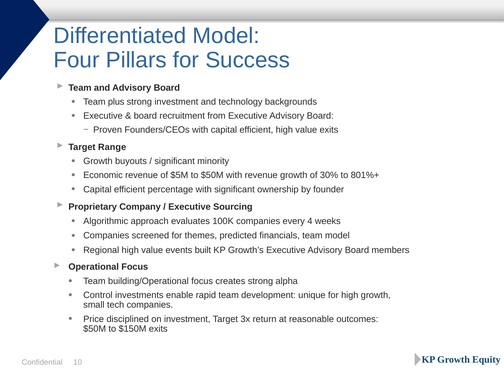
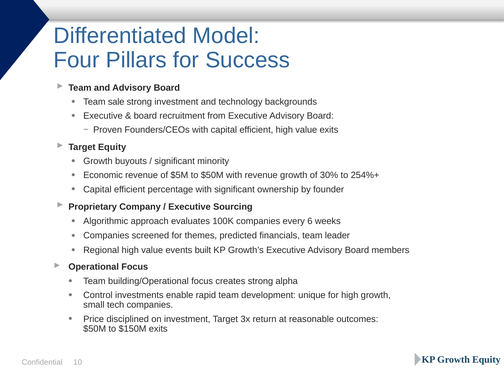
plus: plus -> sale (116, 102)
Target Range: Range -> Equity (112, 147)
801%+: 801%+ -> 254%+ (365, 175)
4: 4 -> 6 (310, 221)
team model: model -> leader (337, 236)
